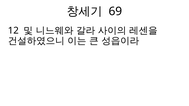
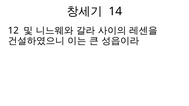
69: 69 -> 14 (115, 11)
